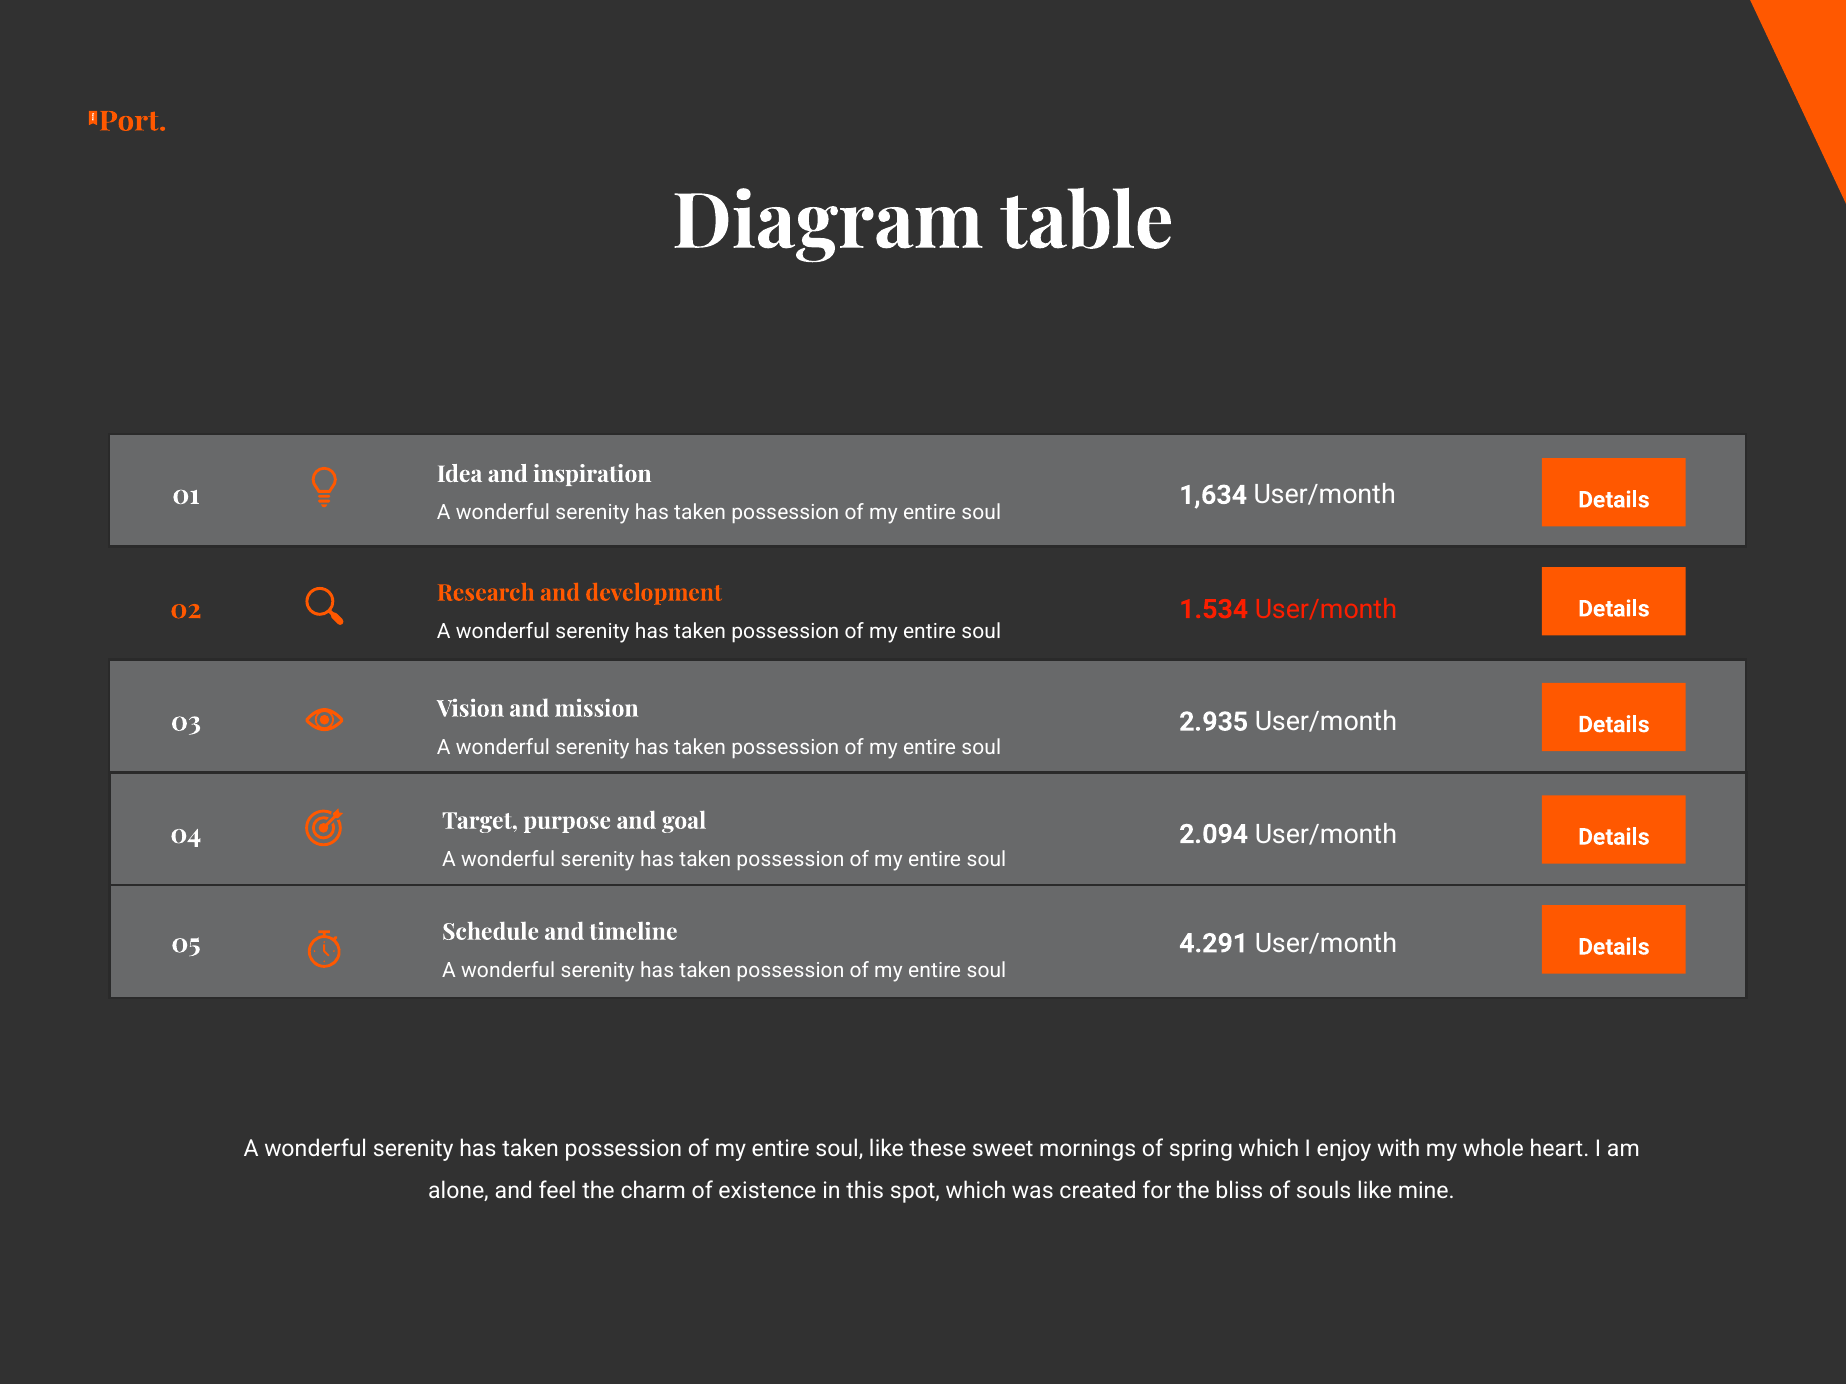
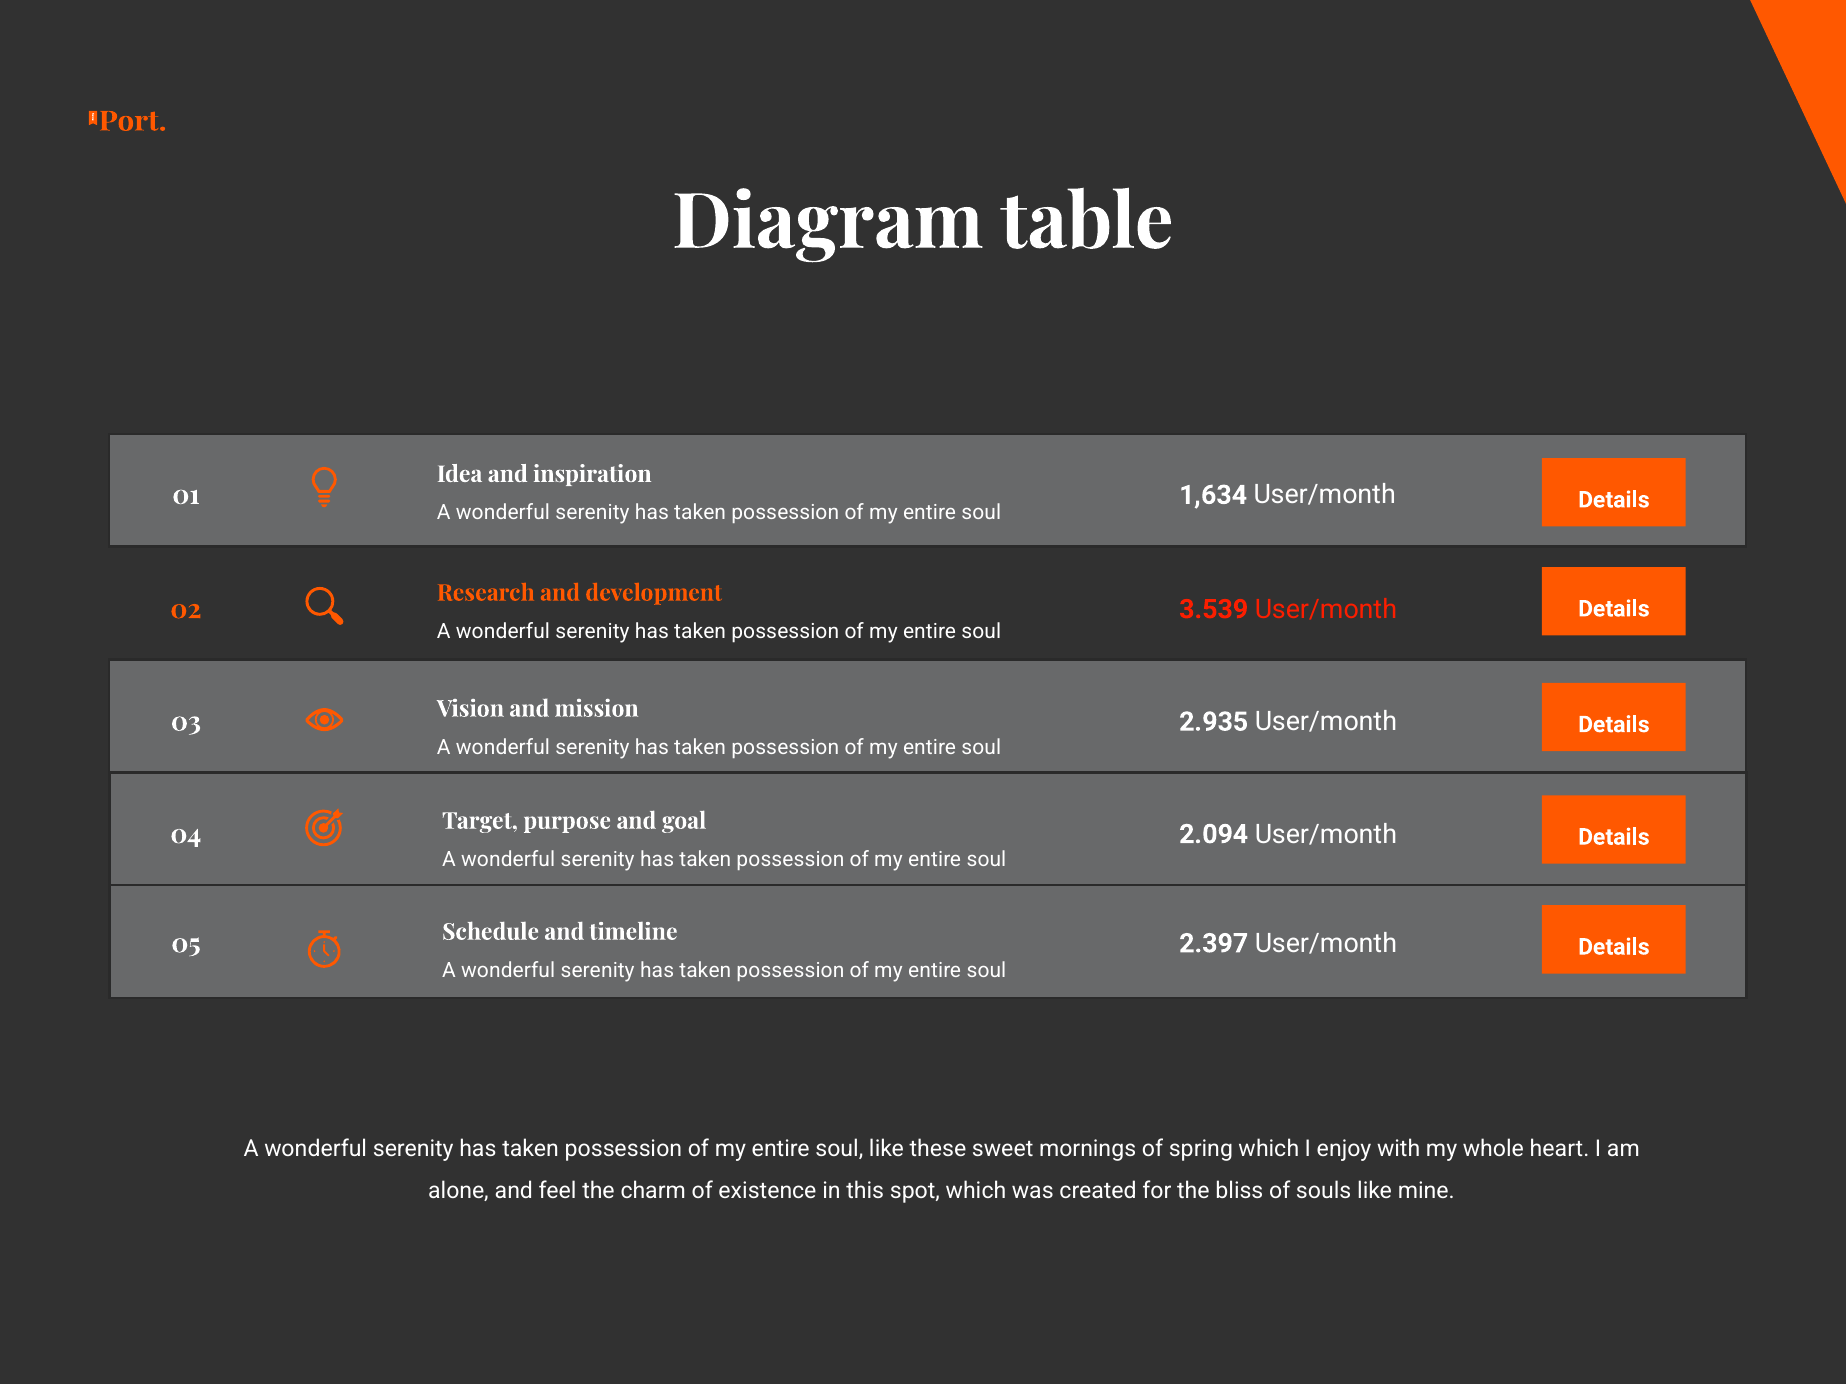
1.534: 1.534 -> 3.539 (1214, 610)
4.291: 4.291 -> 2.397 (1214, 944)
